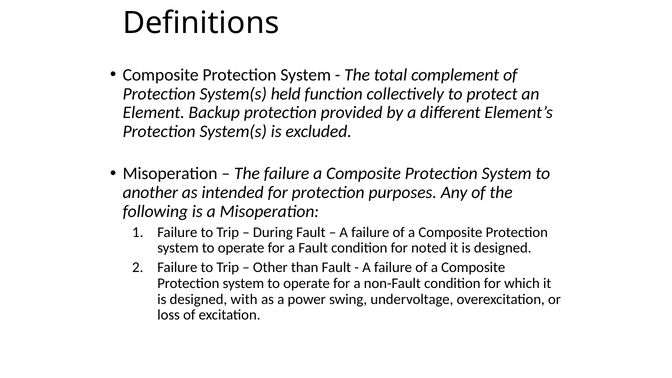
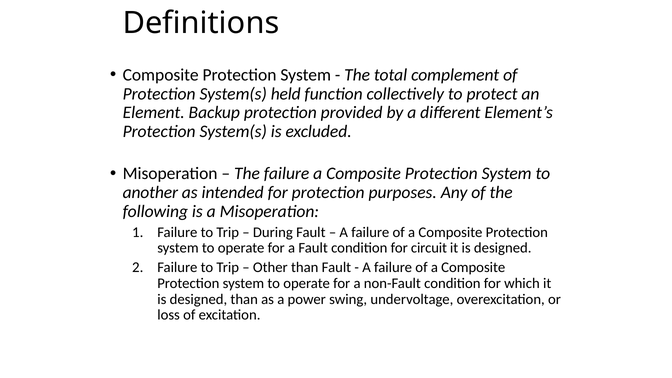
noted: noted -> circuit (429, 248)
designed with: with -> than (244, 299)
